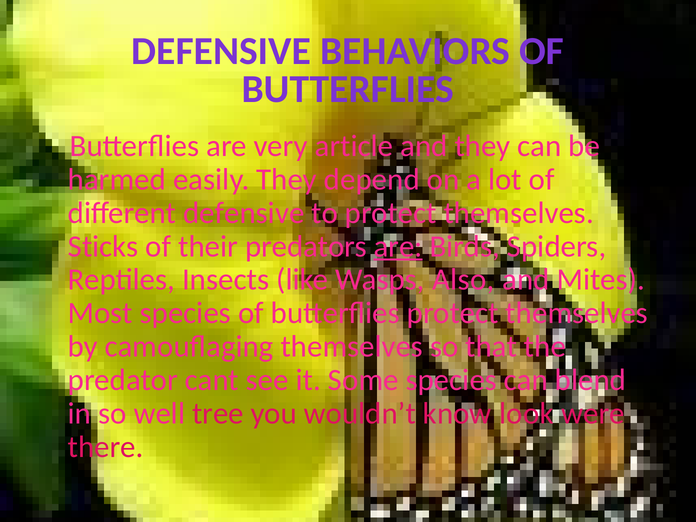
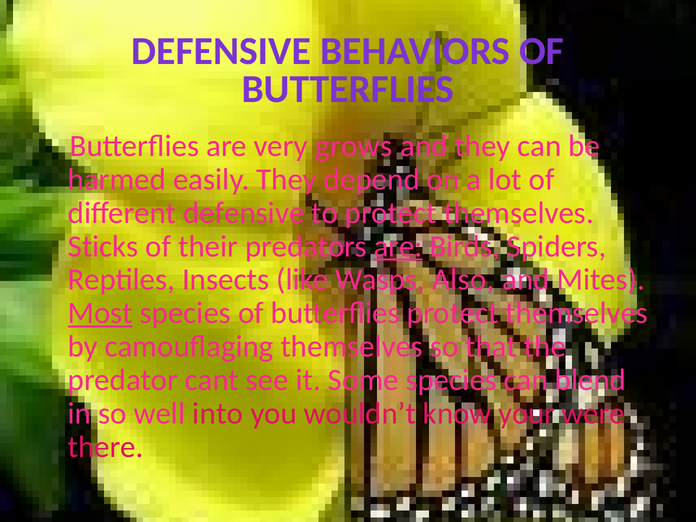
article: article -> grows (354, 146)
Most underline: none -> present (100, 313)
tree: tree -> into (218, 413)
look: look -> your (527, 413)
